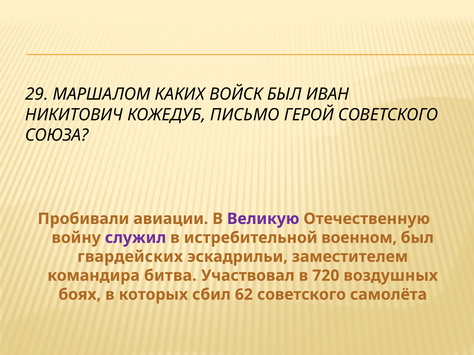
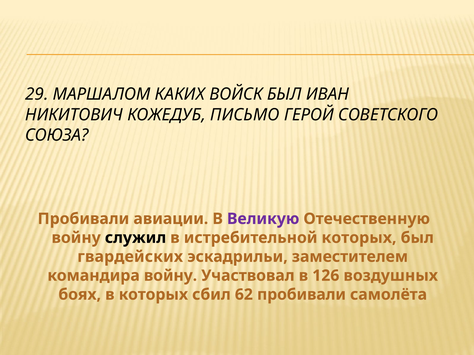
служил colour: purple -> black (136, 238)
истребительной военном: военном -> которых (359, 238)
командира битва: битва -> войну (170, 276)
720: 720 -> 126 (326, 276)
62 советского: советского -> пробивали (302, 295)
